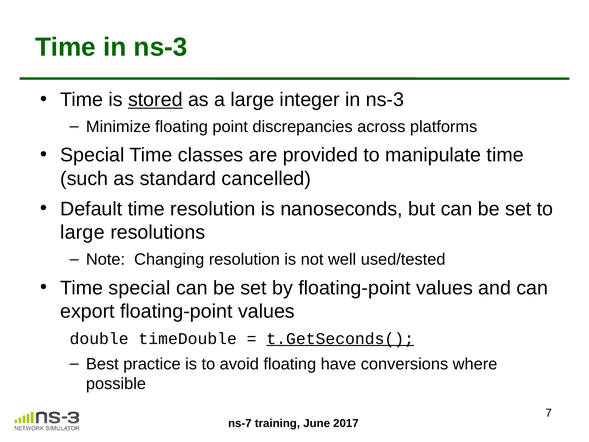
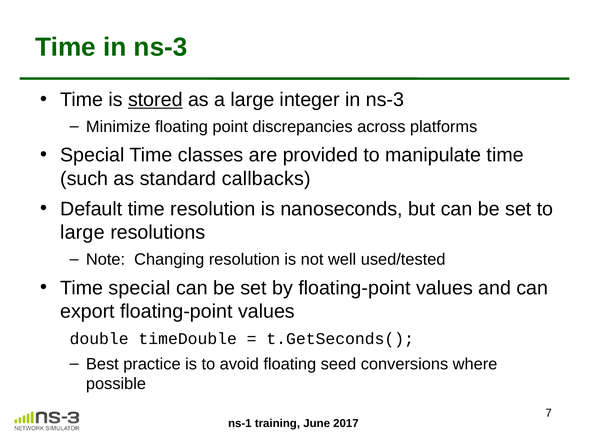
cancelled: cancelled -> callbacks (266, 179)
t.GetSeconds( underline: present -> none (340, 338)
have: have -> seed (338, 364)
ns-7: ns-7 -> ns-1 (240, 423)
